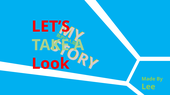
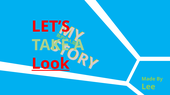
Look underline: none -> present (51, 64)
